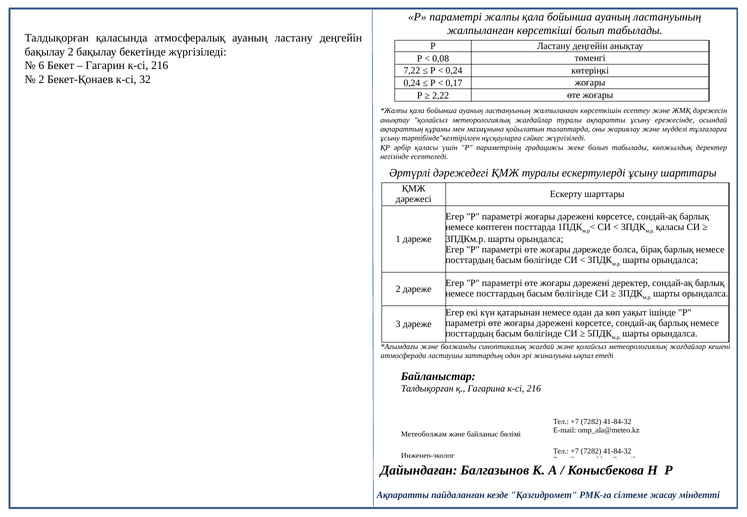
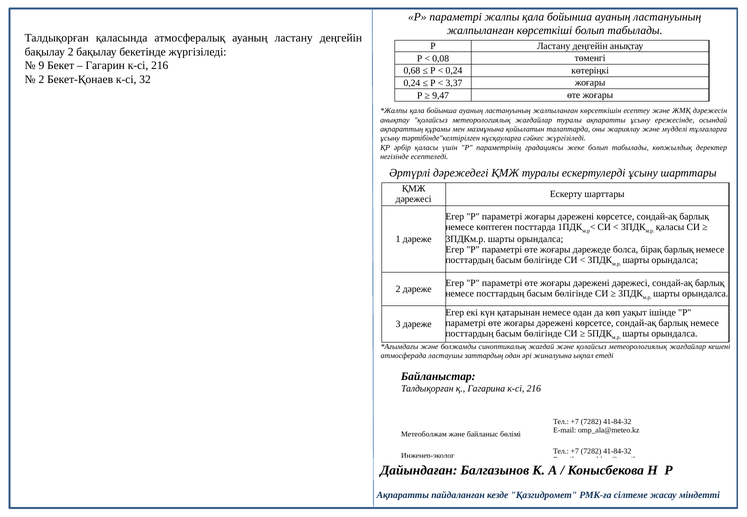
6: 6 -> 9 (41, 66)
7,22: 7,22 -> 0,68 (412, 71)
0,17: 0,17 -> 3,37 (454, 83)
2,22: 2,22 -> 9,47 (441, 95)
дәрежені деректер: деректер -> дәрежесі (631, 283)
